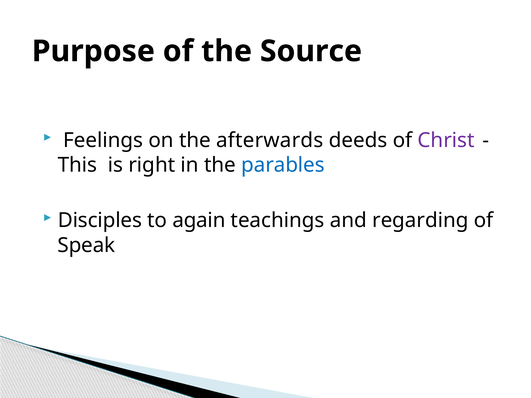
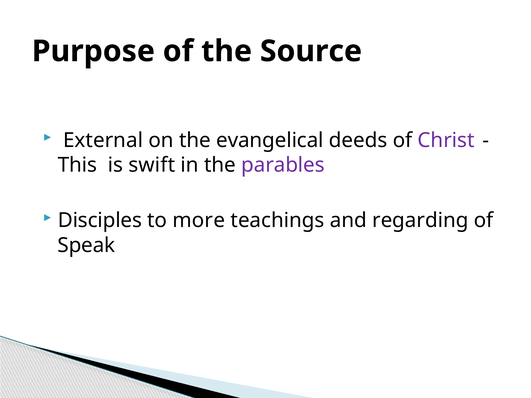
Feelings: Feelings -> External (103, 140)
afterwards: afterwards -> evangelical (270, 140)
right: right -> swift (152, 165)
parables colour: blue -> purple (283, 165)
again: again -> more (199, 221)
